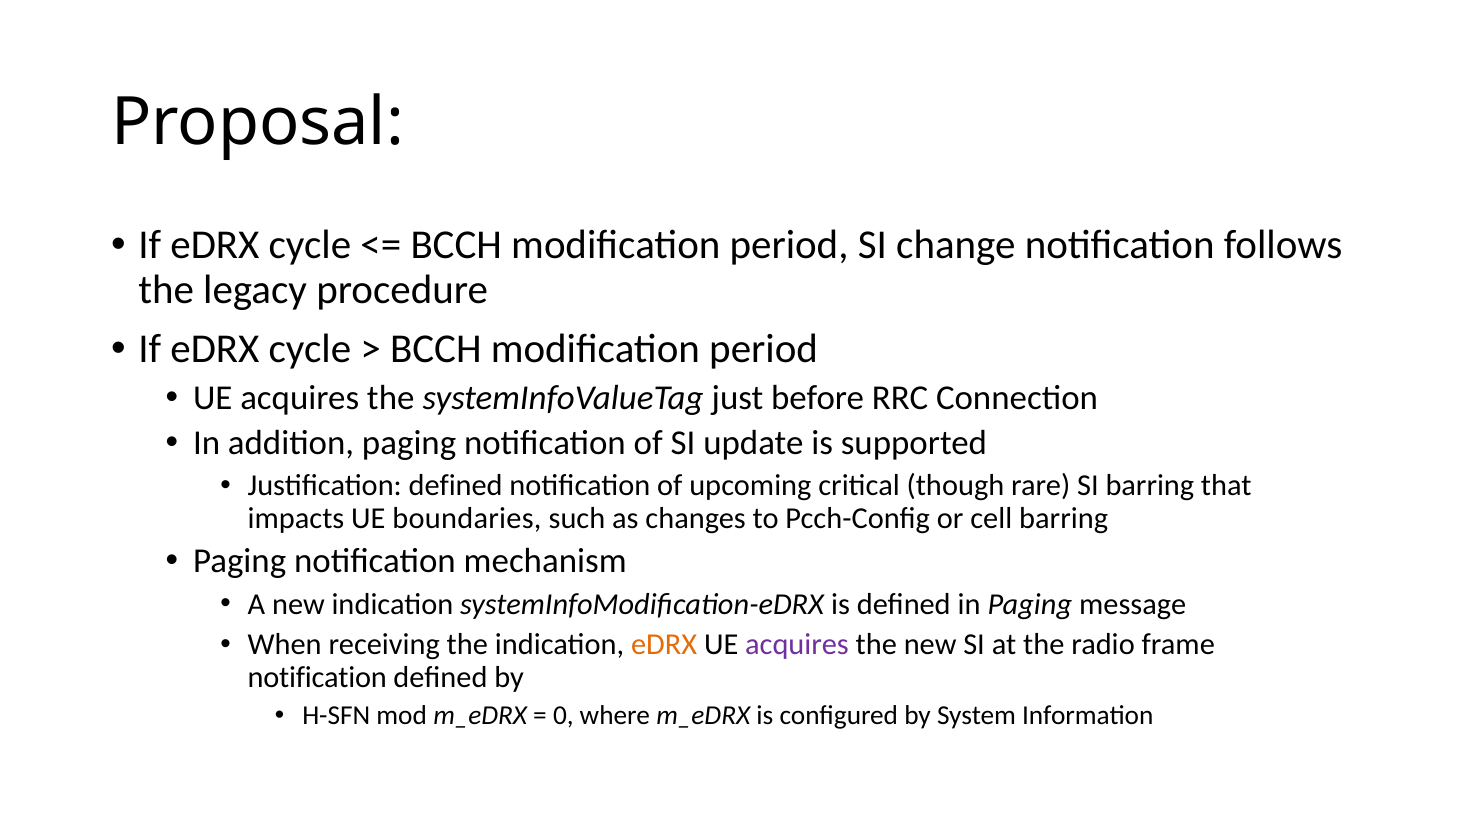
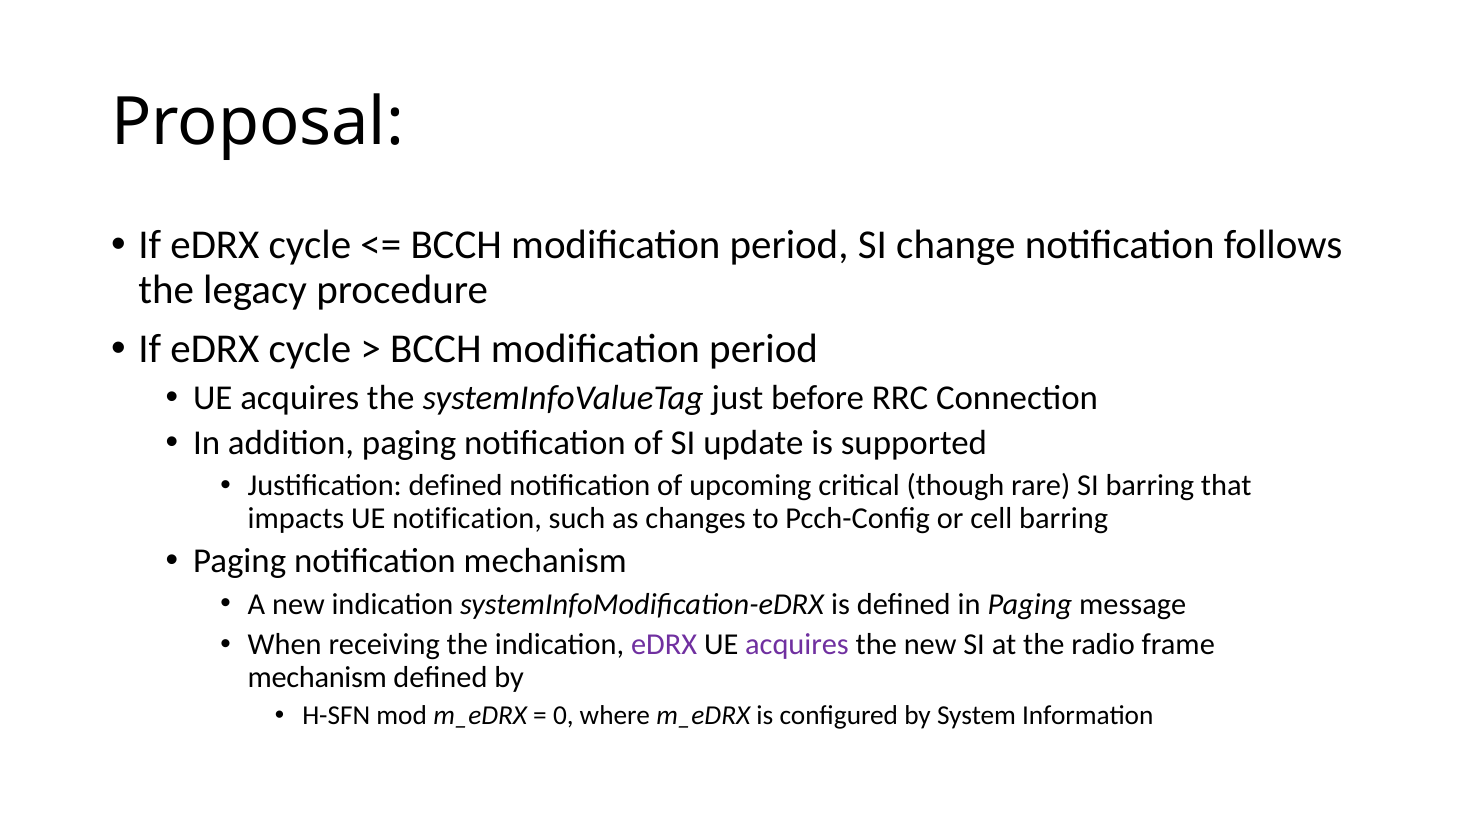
UE boundaries: boundaries -> notification (467, 519)
eDRX colour: orange -> purple (664, 645)
notification: notification -> mechanism (317, 678)
